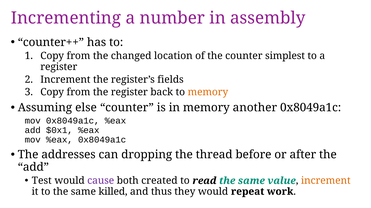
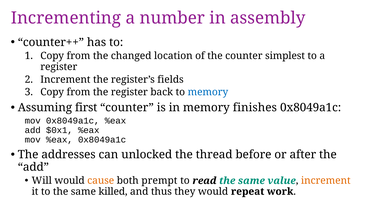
memory colour: orange -> blue (208, 92)
else: else -> first (86, 108)
another: another -> finishes (255, 108)
dropping: dropping -> unlocked (147, 155)
Test: Test -> Will (42, 181)
cause colour: purple -> orange (101, 181)
created: created -> prempt (159, 181)
